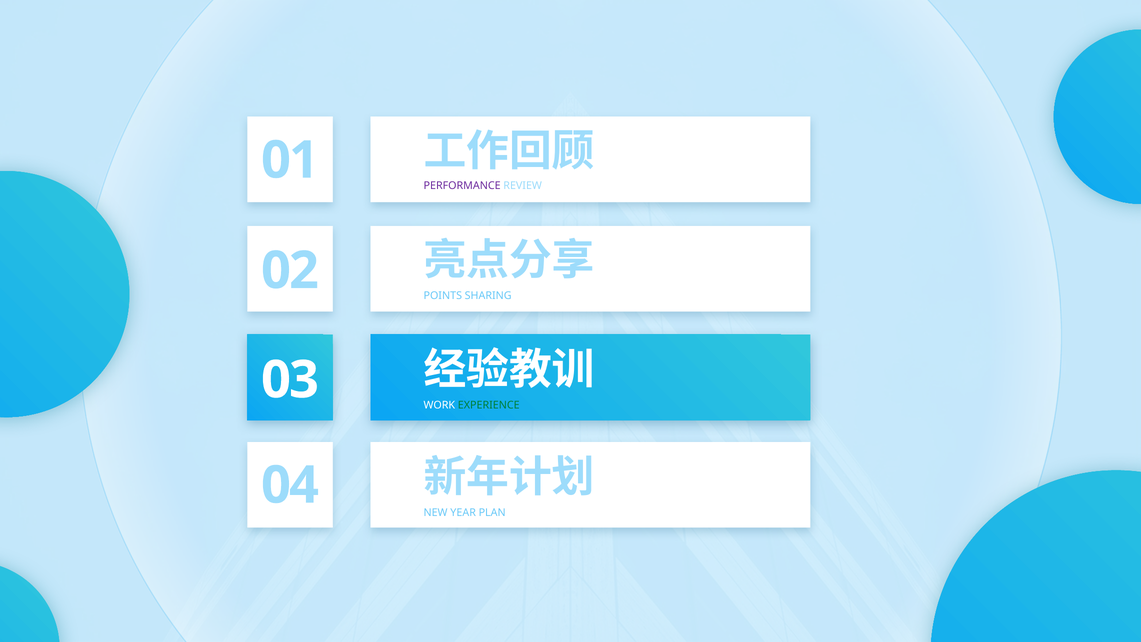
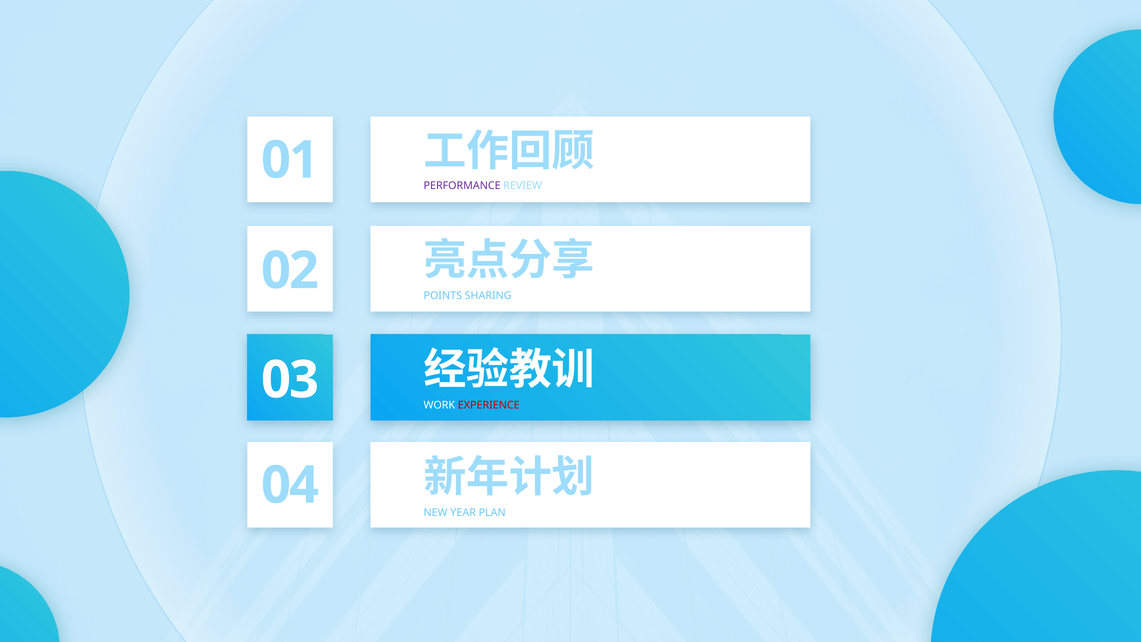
EXPERIENCE colour: green -> red (489, 405)
